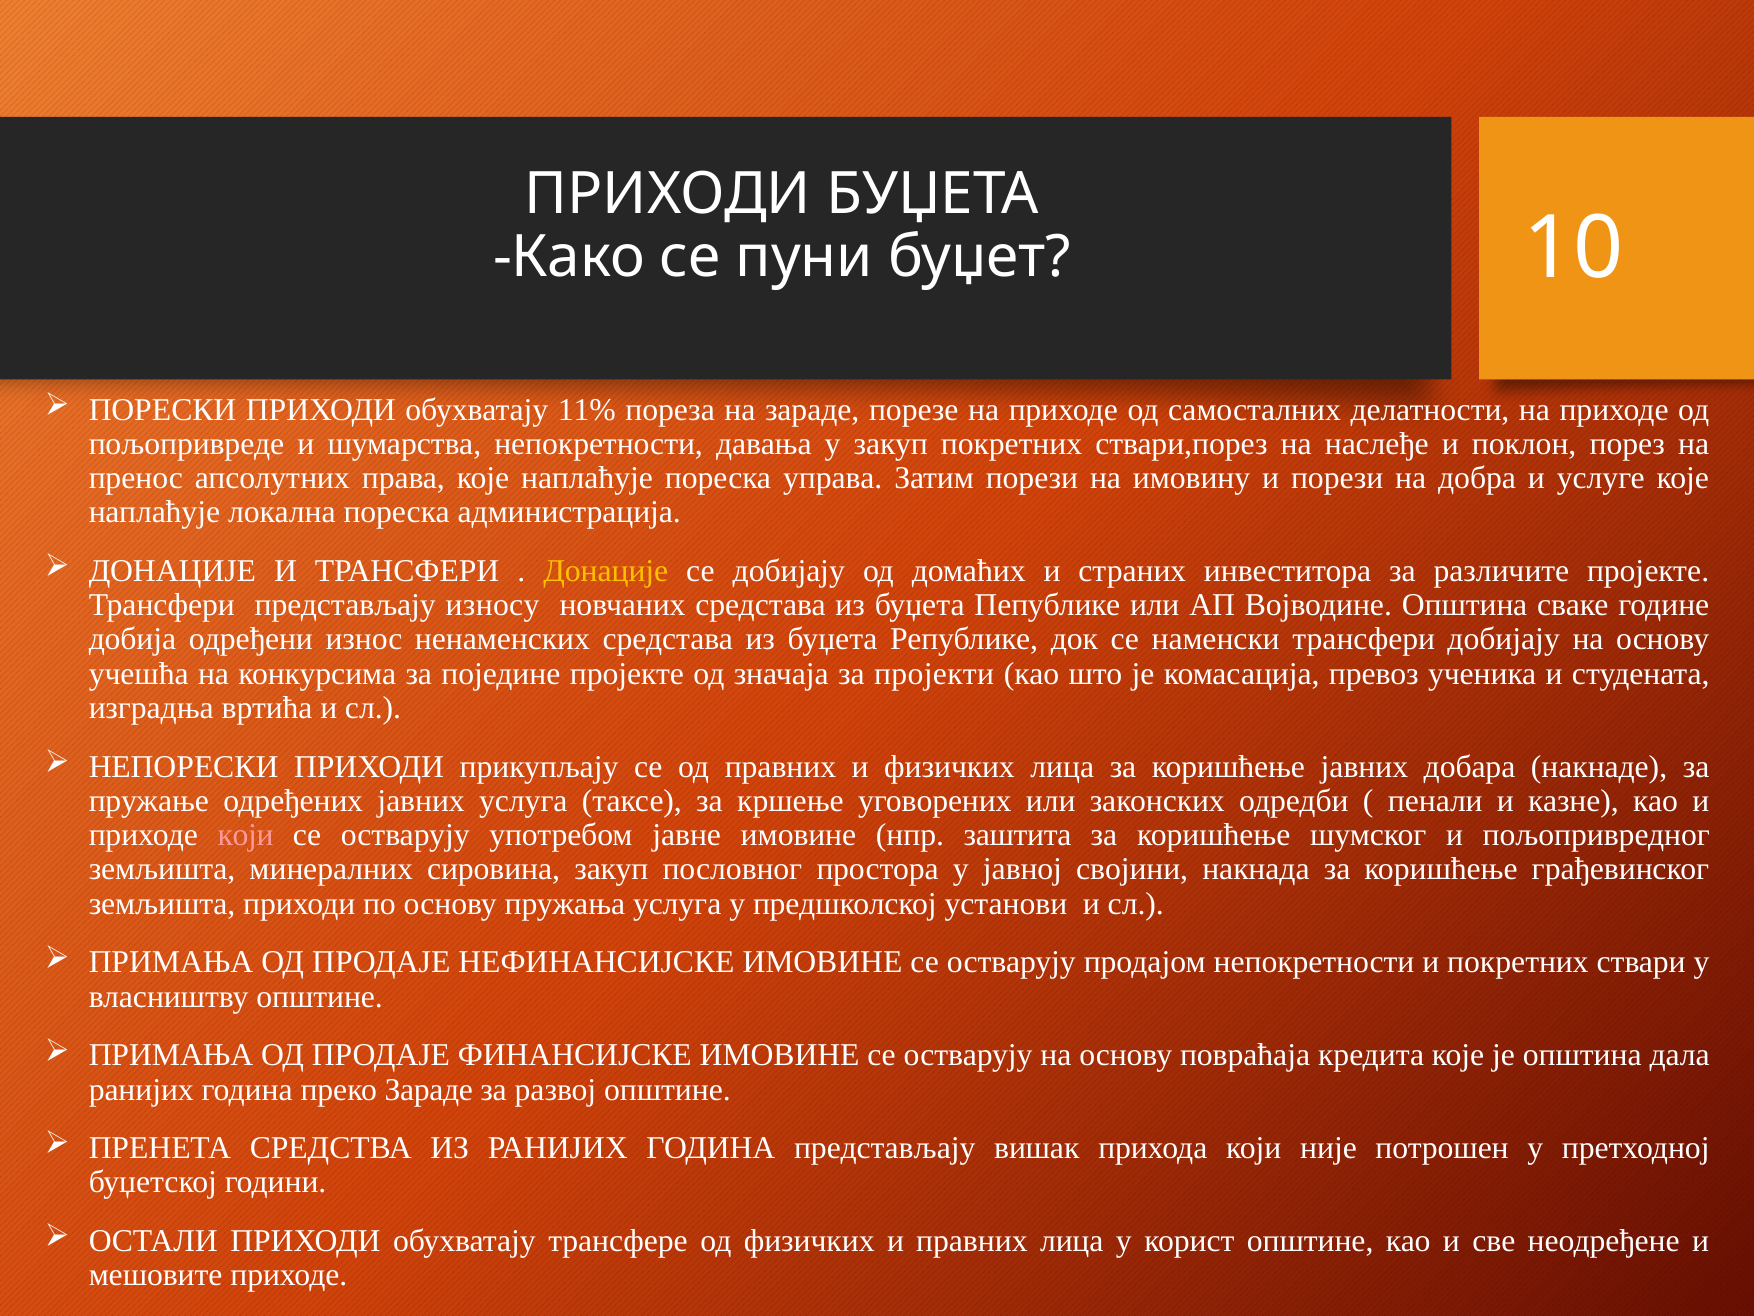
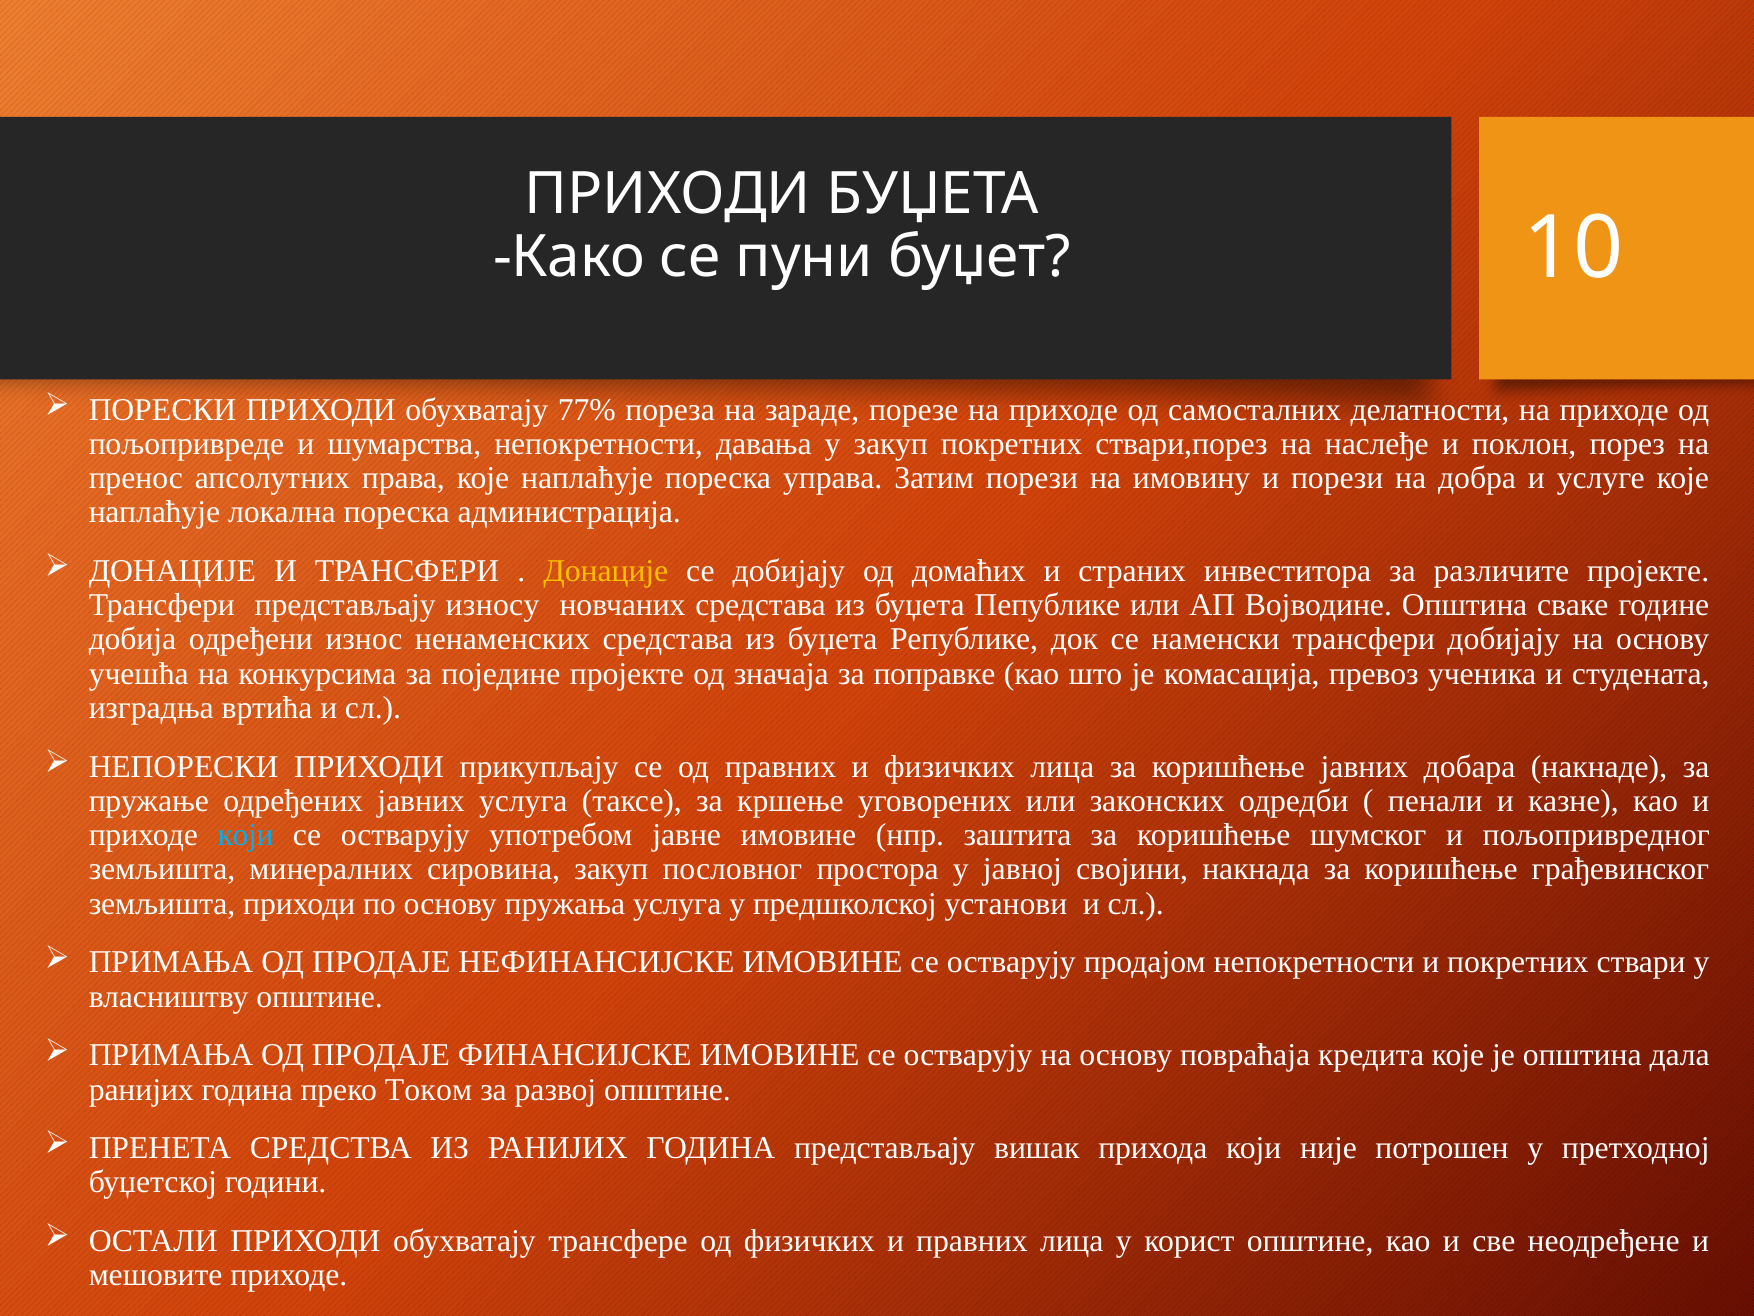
11%: 11% -> 77% (587, 409)
пројекти: пројекти -> поправке (934, 674)
који colour: pink -> light blue (246, 835)
преко Зараде: Зараде -> Током (429, 1089)
